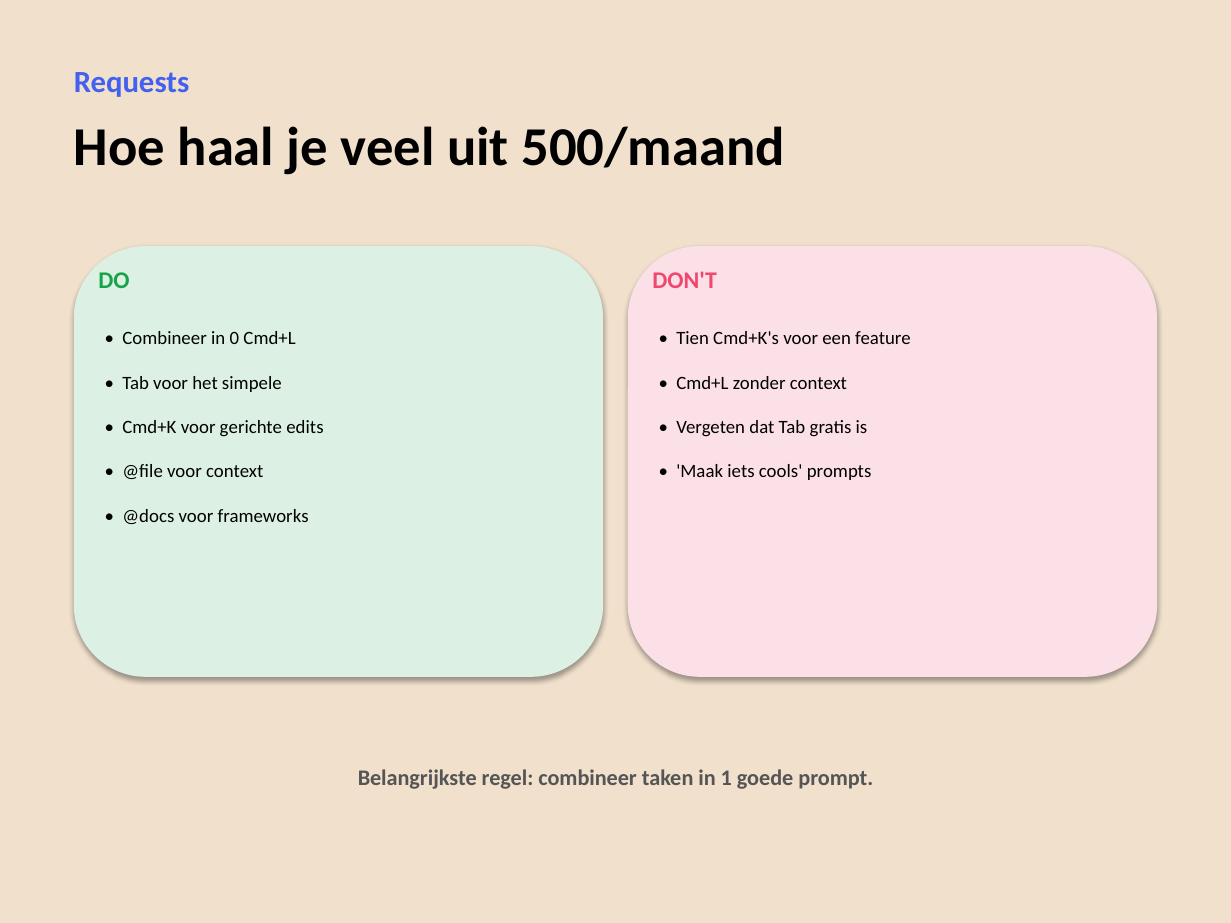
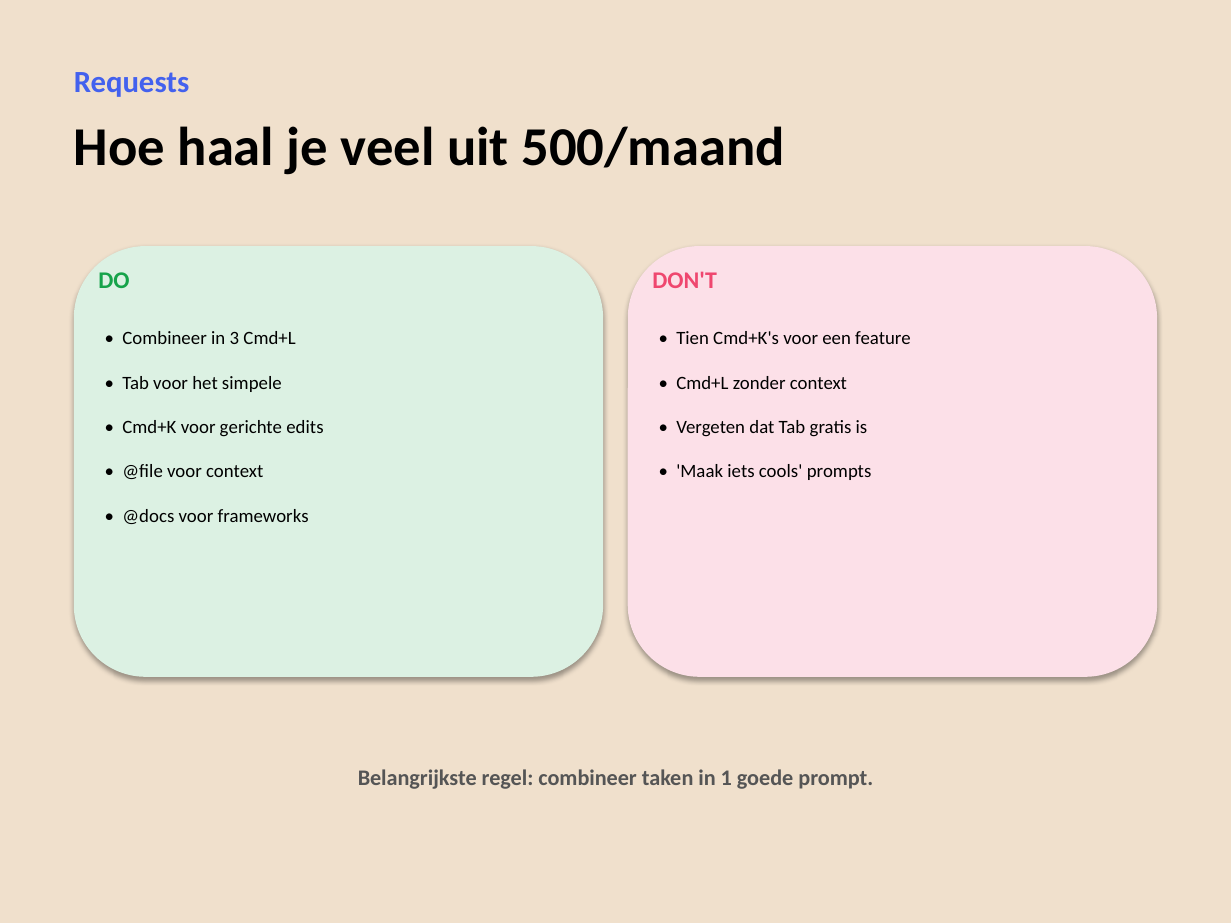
0: 0 -> 3 (234, 339)
